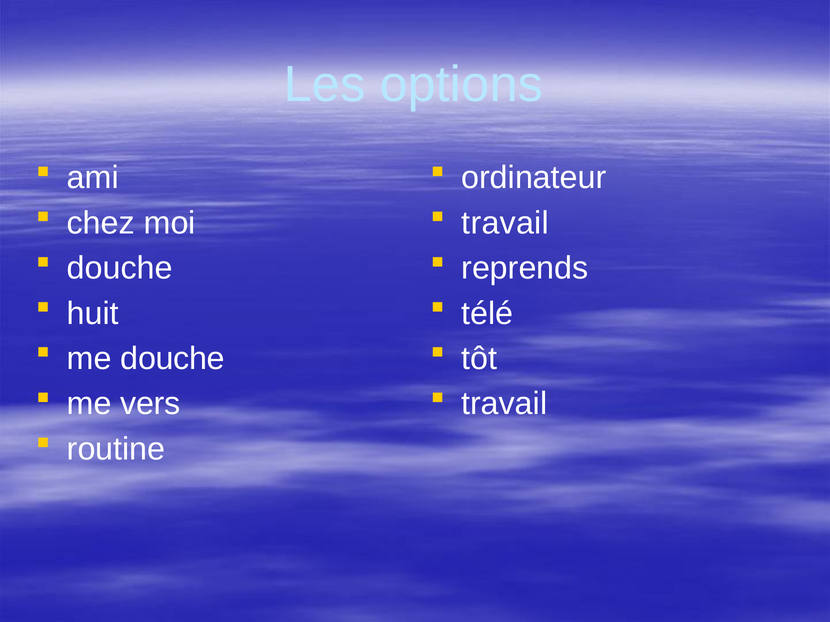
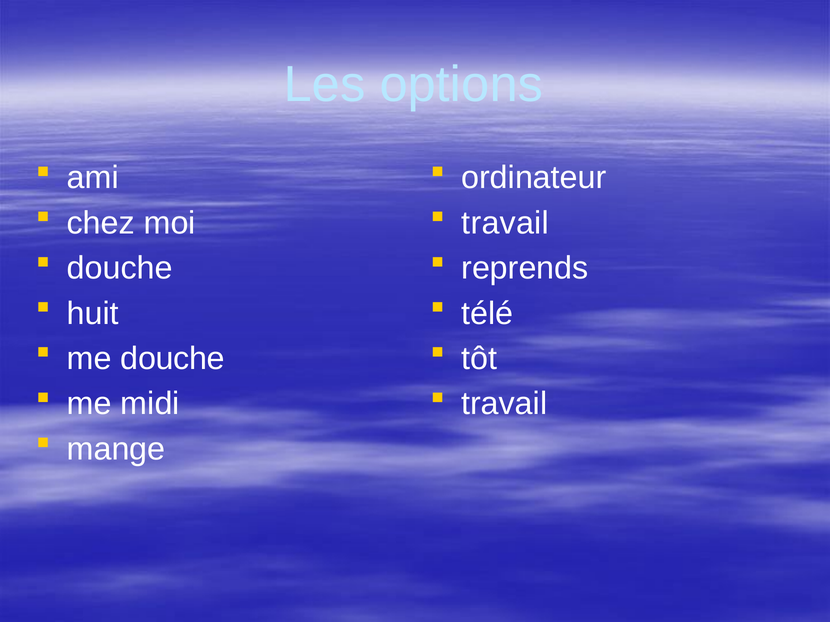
vers: vers -> midi (150, 404)
routine: routine -> mange (116, 449)
